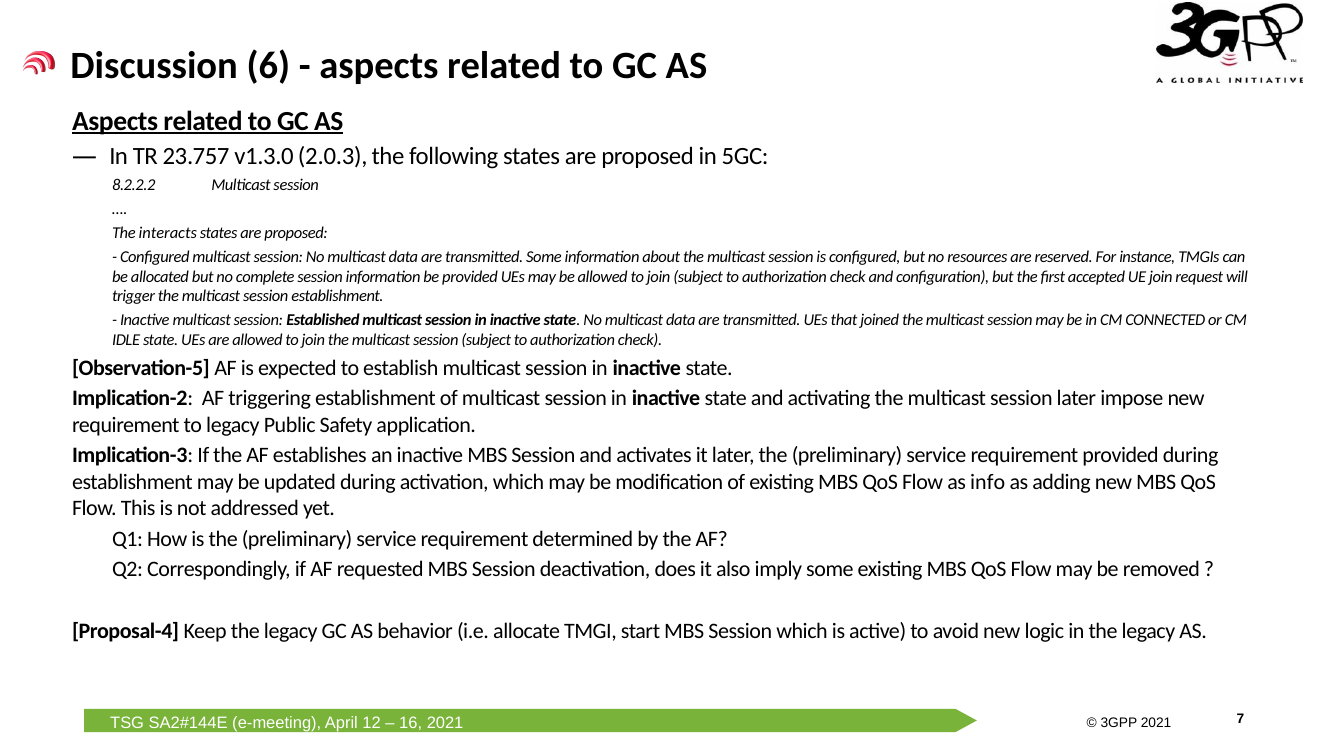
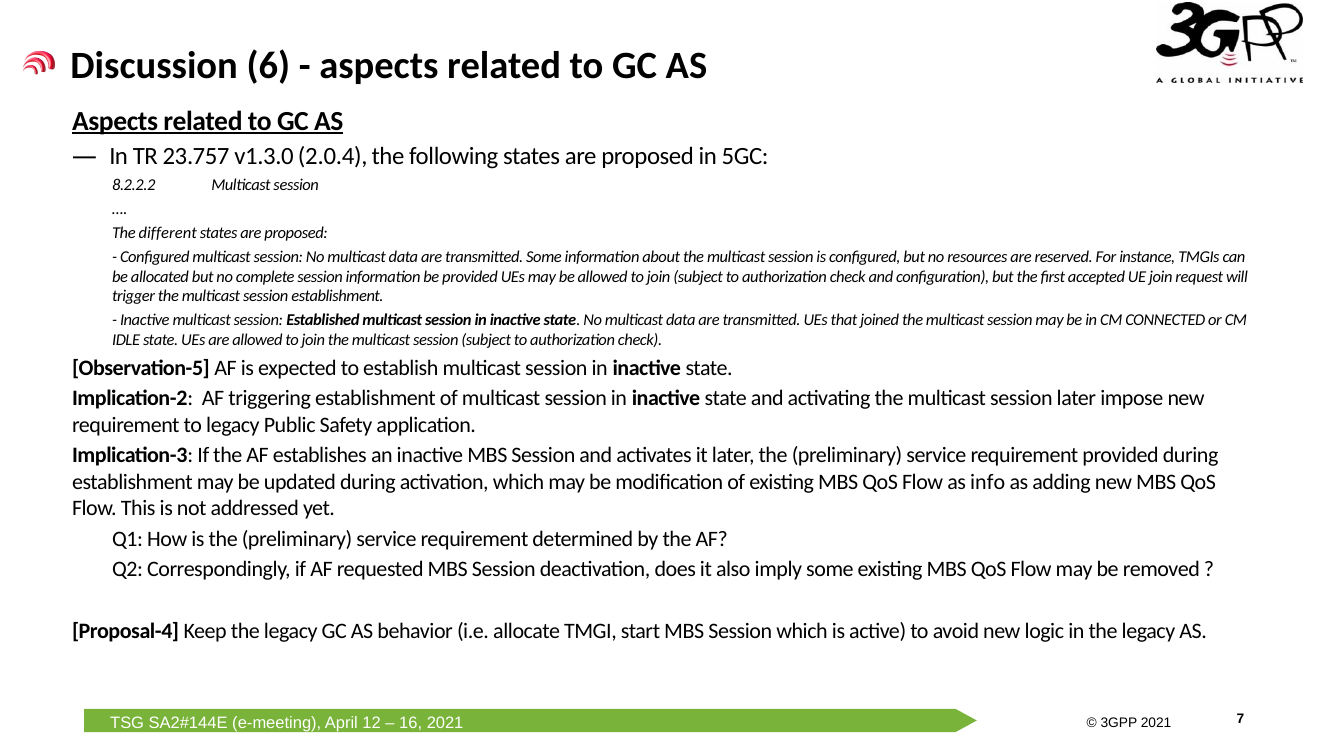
2.0.3: 2.0.3 -> 2.0.4 (333, 157)
interacts: interacts -> different (168, 233)
